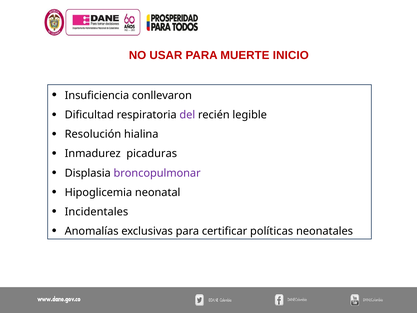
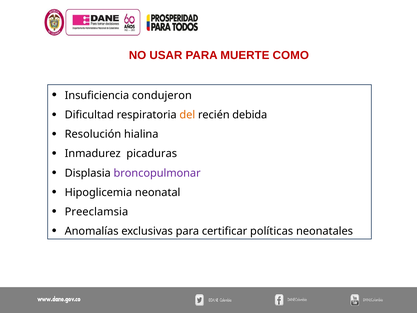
INICIO: INICIO -> COMO (291, 55)
conllevaron: conllevaron -> condujeron (162, 95)
del colour: purple -> orange (187, 115)
legible: legible -> debida (250, 115)
Incidentales: Incidentales -> Preeclamsia (96, 212)
